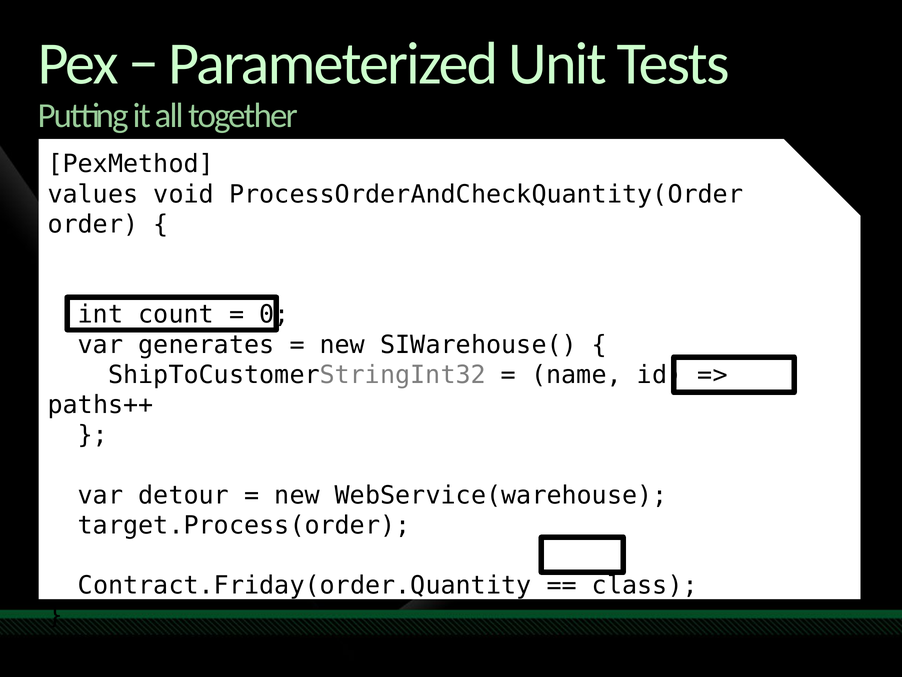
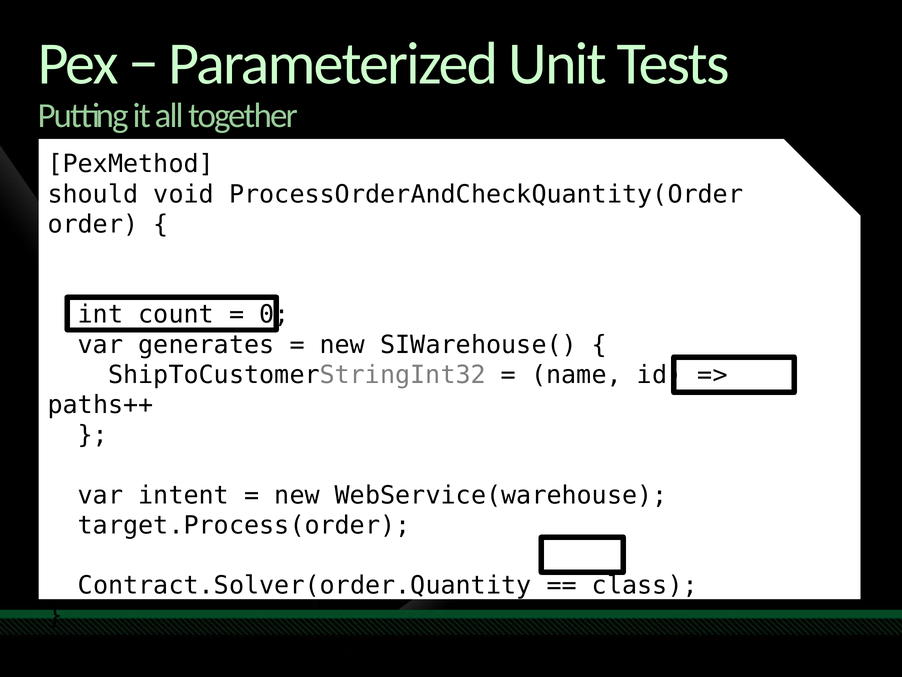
values: values -> should (93, 194)
detour: detour -> intent (184, 495)
Contract.Friday(order.Quantity: Contract.Friday(order.Quantity -> Contract.Solver(order.Quantity (305, 585)
